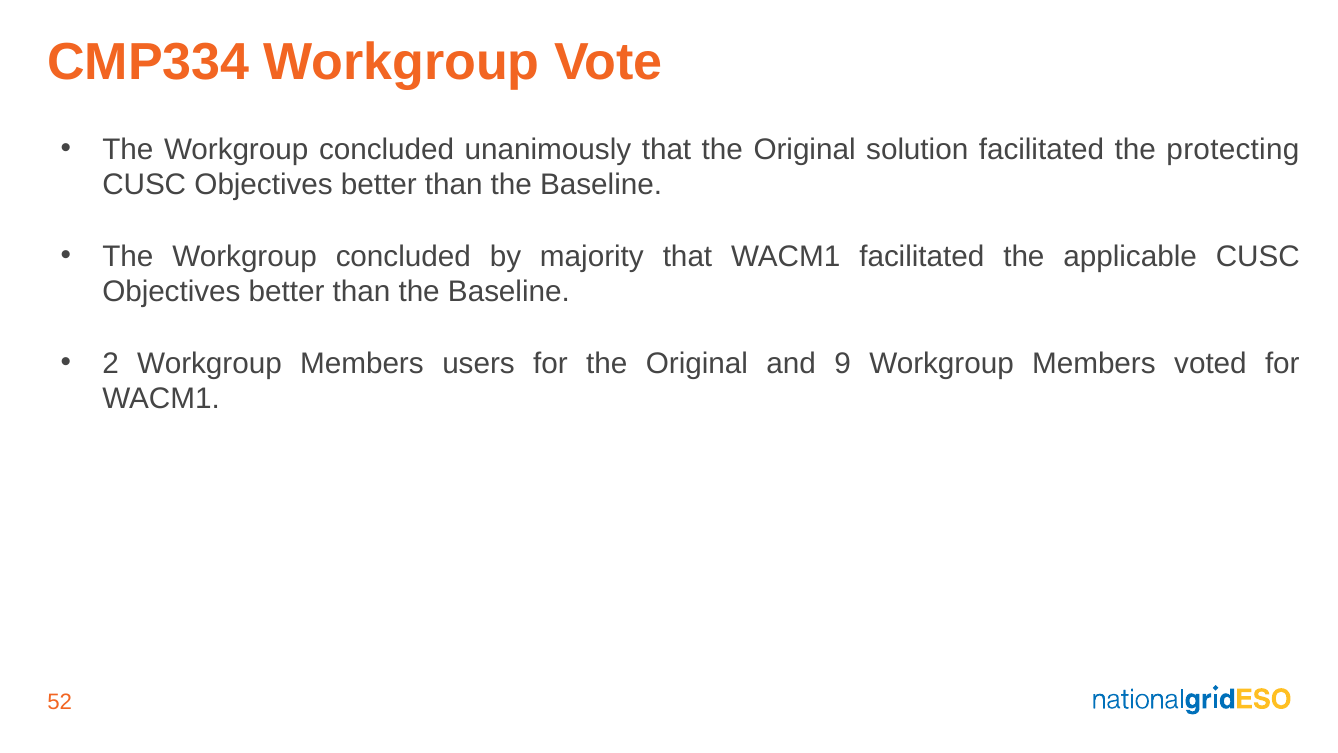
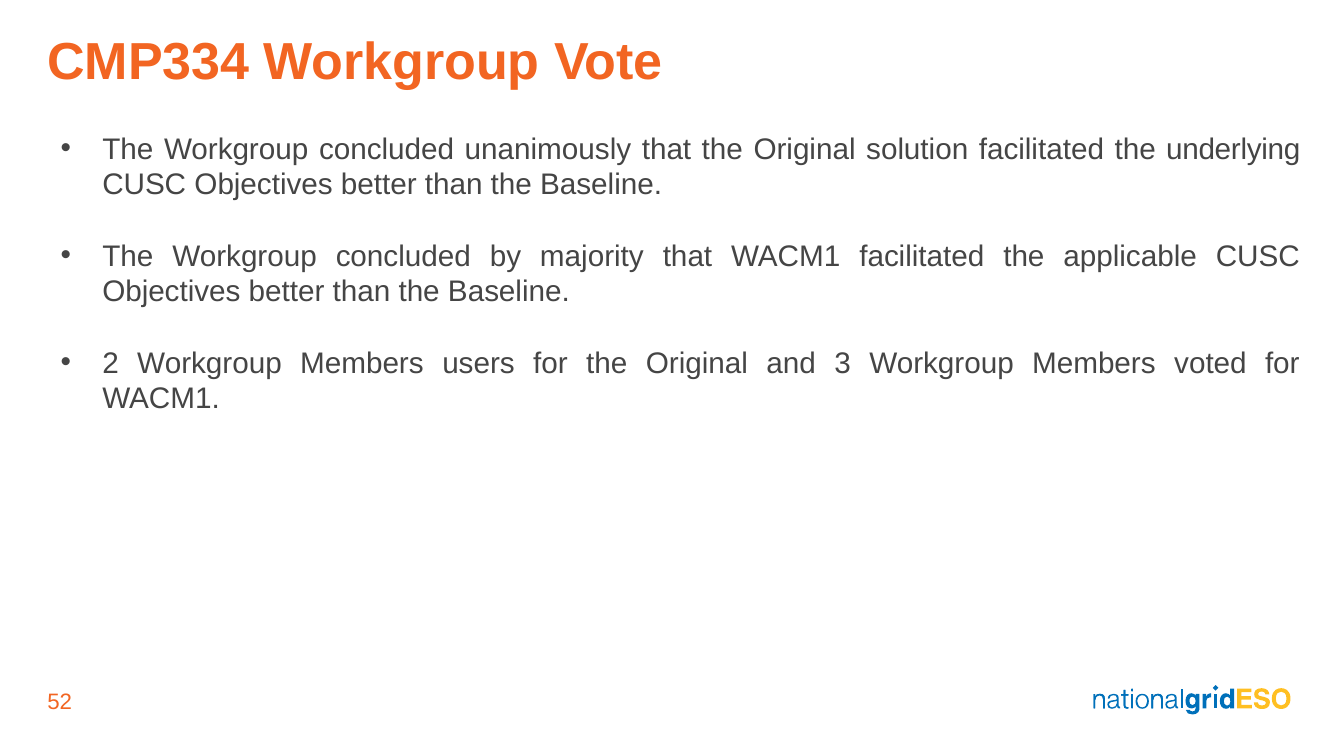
protecting: protecting -> underlying (1233, 149)
9: 9 -> 3 (843, 363)
